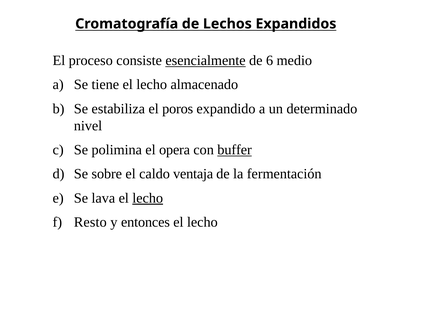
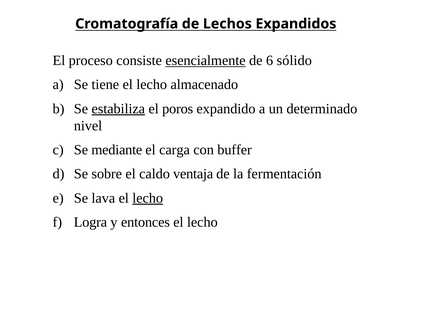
medio: medio -> sólido (294, 60)
estabiliza underline: none -> present (118, 109)
polimina: polimina -> mediante (117, 150)
opera: opera -> carga (175, 150)
buffer underline: present -> none (235, 150)
Resto: Resto -> Logra (90, 222)
